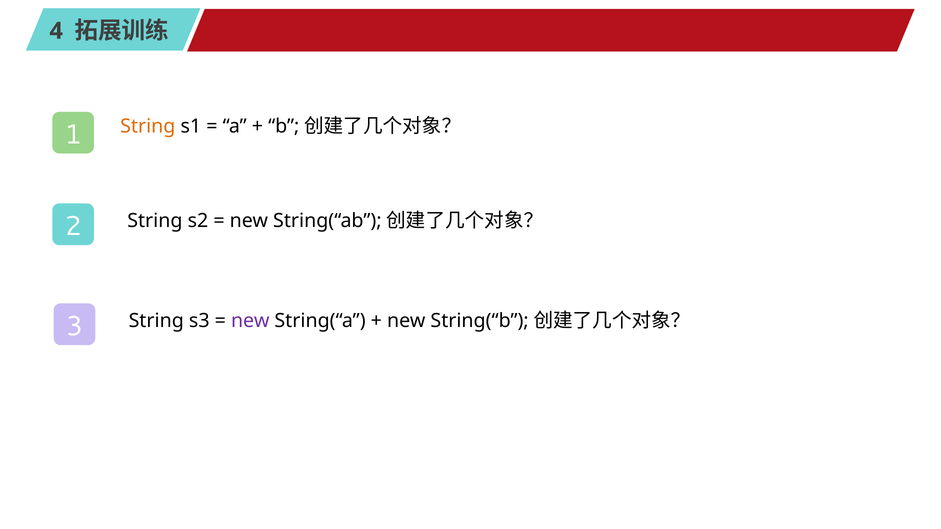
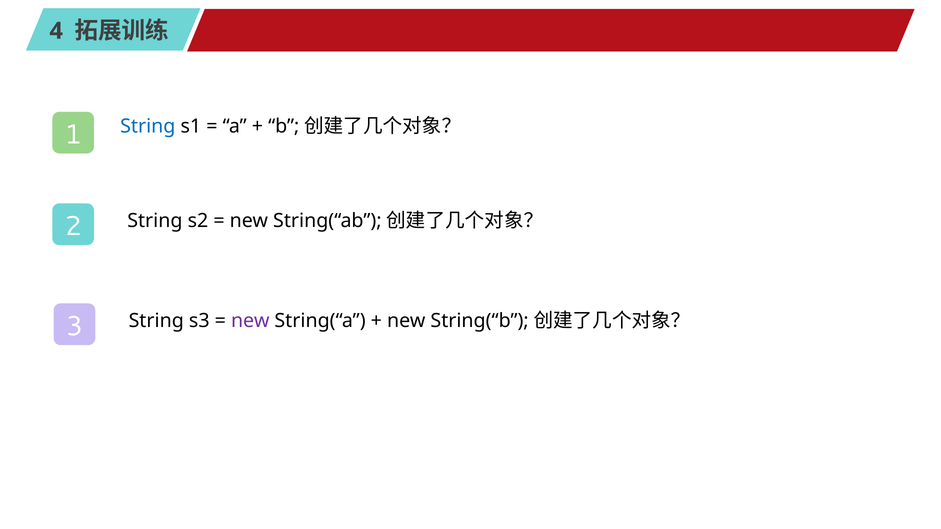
String colour: orange -> blue (148, 127)
